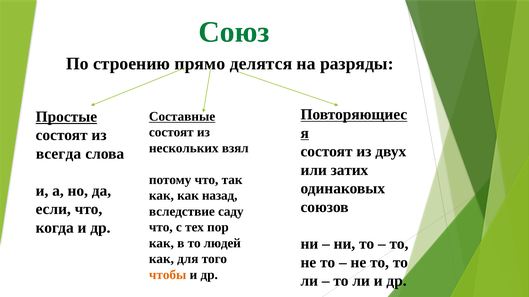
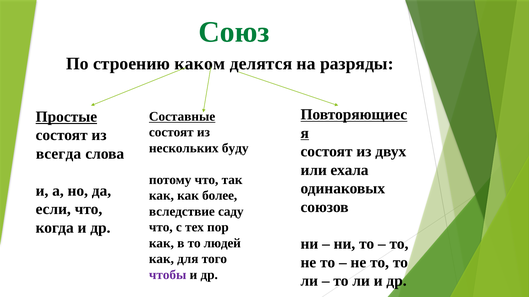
прямо: прямо -> каком (200, 64)
взял: взял -> буду (235, 148)
затих: затих -> ехала (349, 170)
назад: назад -> более (220, 196)
чтобы colour: orange -> purple (168, 275)
